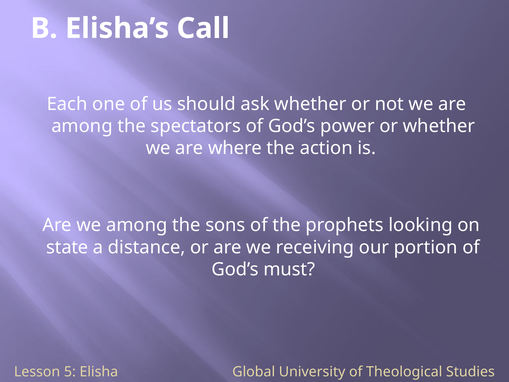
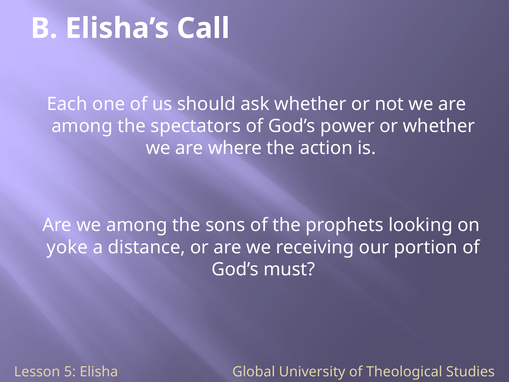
state: state -> yoke (67, 247)
